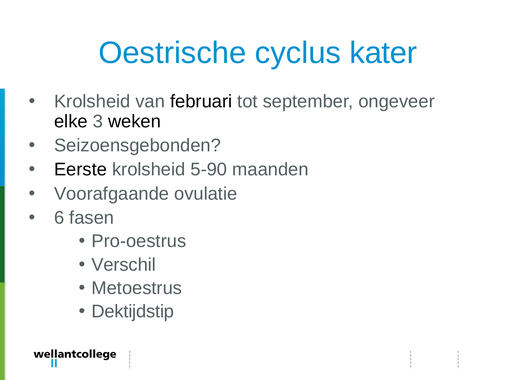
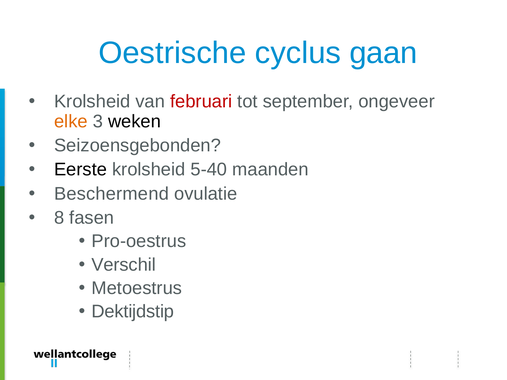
kater: kater -> gaan (383, 53)
februari colour: black -> red (201, 102)
elke colour: black -> orange (71, 121)
5-90: 5-90 -> 5-40 (209, 170)
Voorafgaande: Voorafgaande -> Beschermend (112, 194)
6: 6 -> 8 (59, 218)
